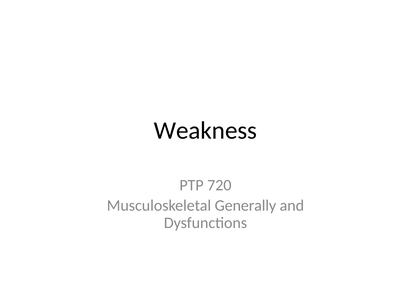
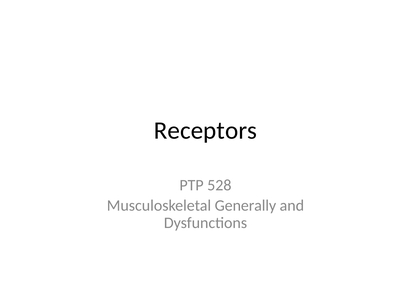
Weakness: Weakness -> Receptors (205, 131)
720: 720 -> 528 (219, 185)
